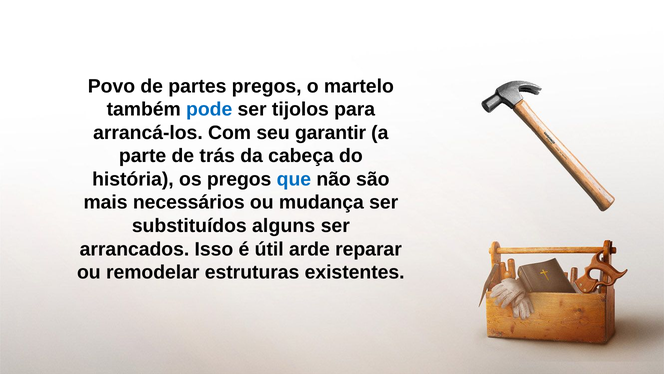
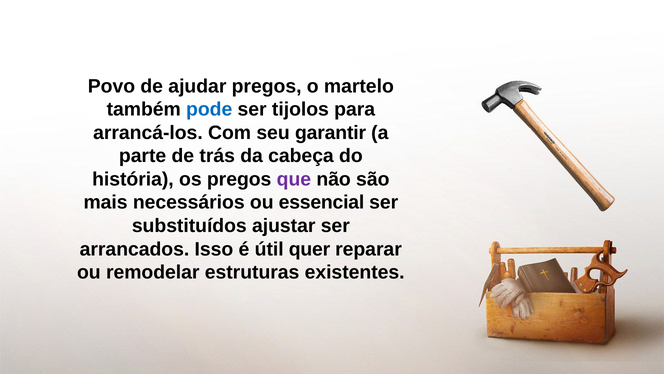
partes: partes -> ajudar (197, 86)
que colour: blue -> purple (294, 179)
mudança: mudança -> essencial (321, 202)
alguns: alguns -> ajustar (284, 226)
arde: arde -> quer (310, 249)
